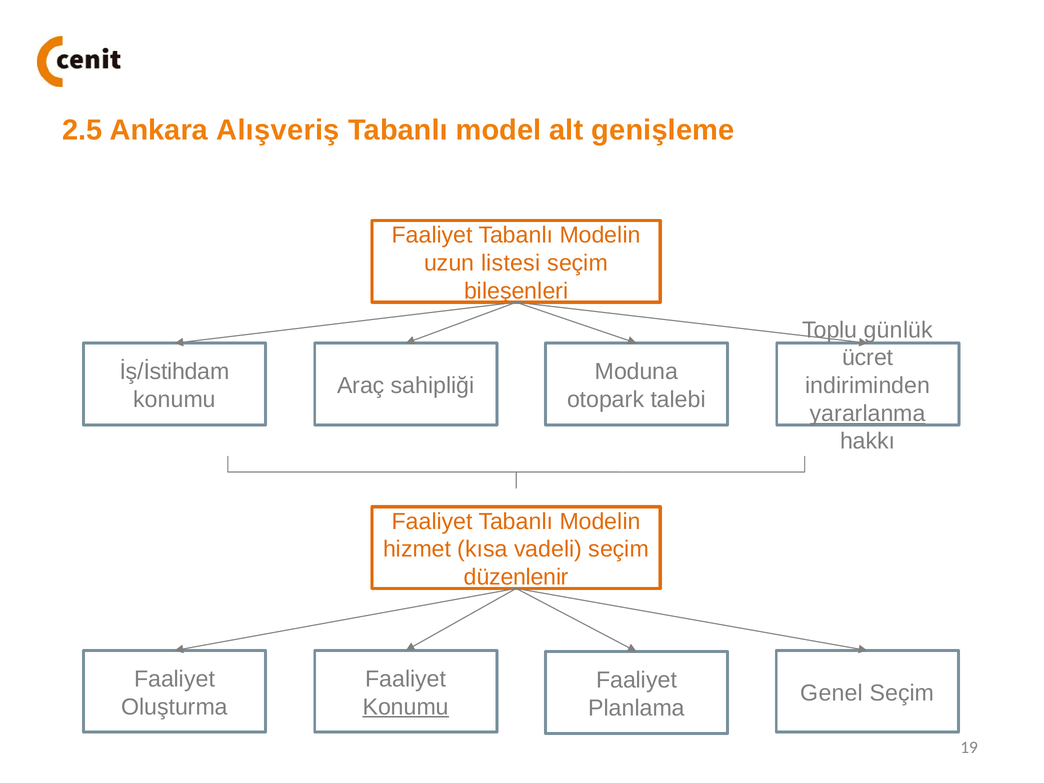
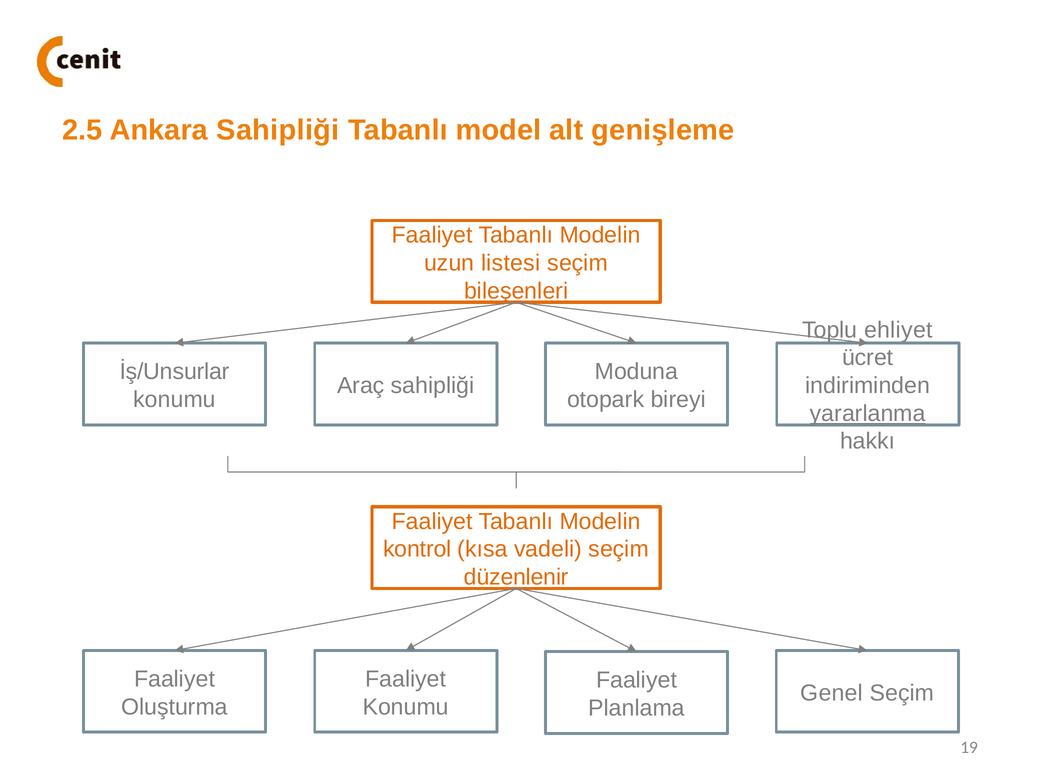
Ankara Alışveriş: Alışveriş -> Sahipliği (278, 130)
günlük: günlük -> ehliyet (898, 330)
İş/İstihdam: İş/İstihdam -> İş/Unsurlar (175, 372)
talebi: talebi -> bireyi (678, 400)
hizmet: hizmet -> kontrol (417, 549)
Konumu underline: present -> none (406, 707)
